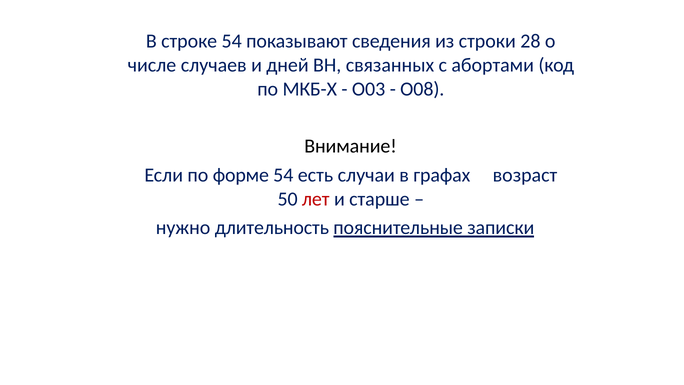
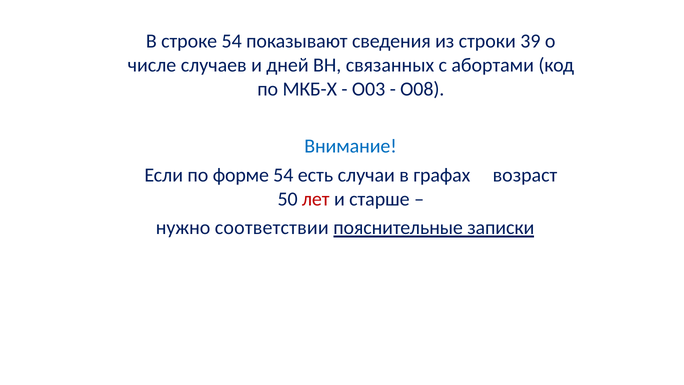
28: 28 -> 39 (530, 41)
Внимание colour: black -> blue (351, 146)
длительность: длительность -> соответствии (272, 228)
